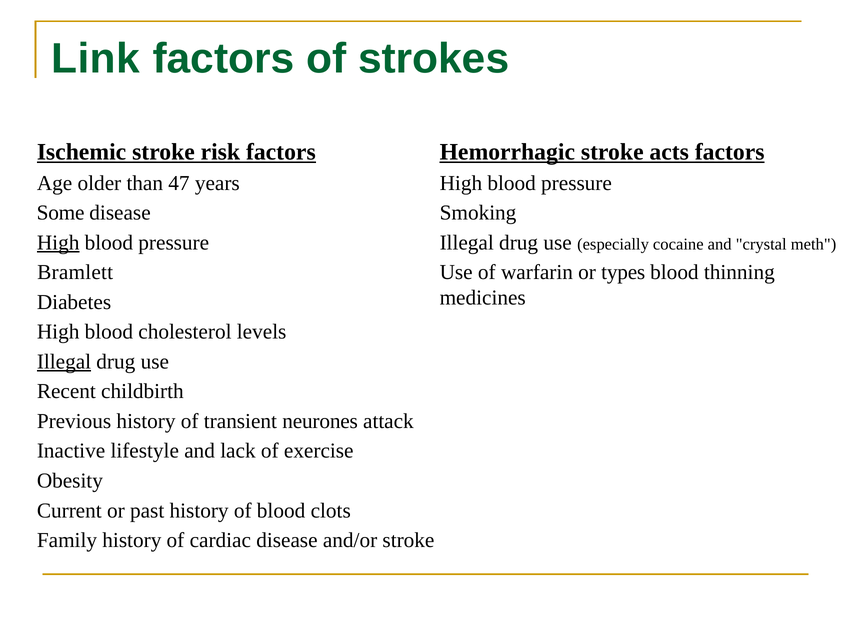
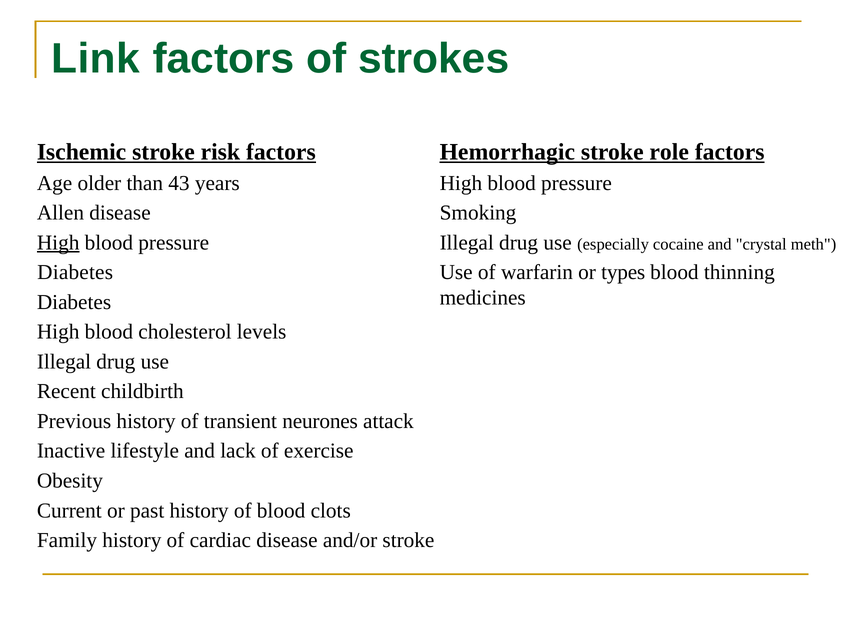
acts: acts -> role (669, 152)
47: 47 -> 43 (179, 183)
Some: Some -> Allen (60, 213)
Bramlett: Bramlett -> Diabetes (75, 272)
Illegal underline: present -> none (64, 362)
